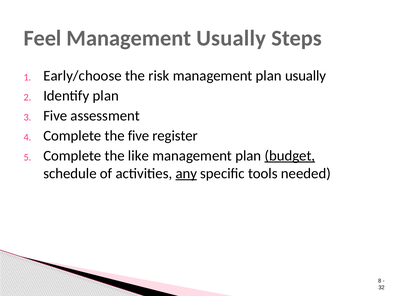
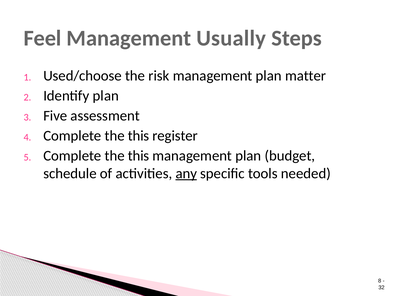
Early/choose: Early/choose -> Used/choose (83, 76)
plan usually: usually -> matter (306, 76)
five: five -> this (139, 135)
like: like -> this (139, 155)
budget underline: present -> none (290, 155)
